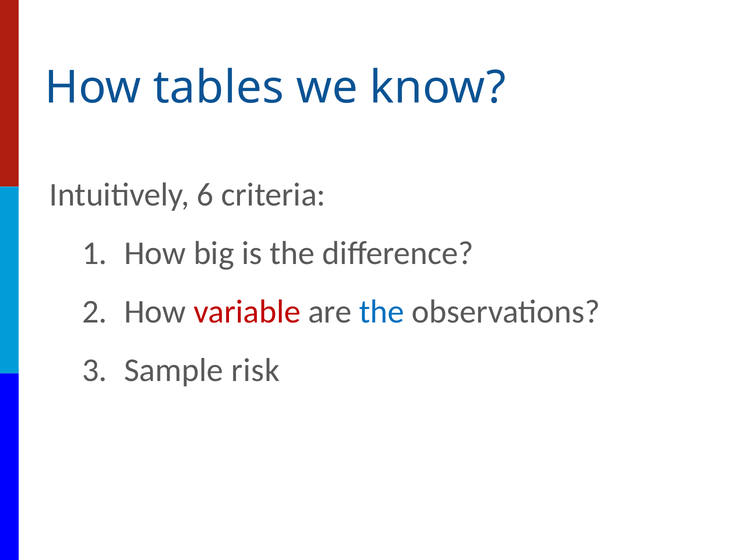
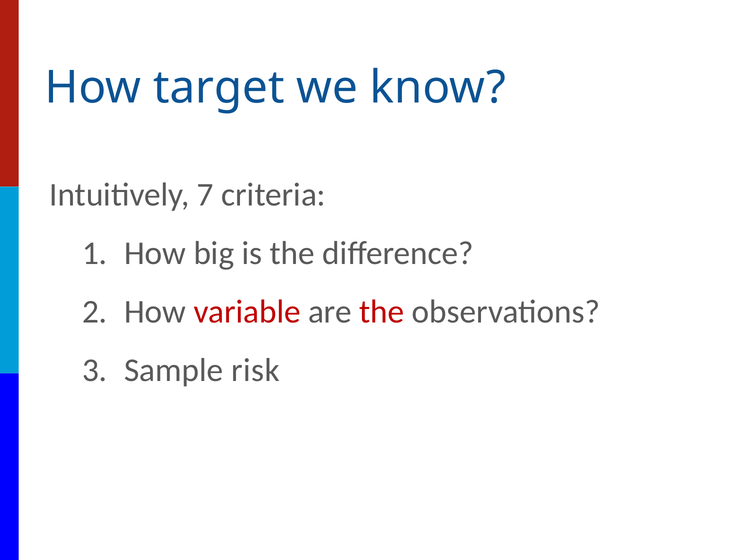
tables: tables -> target (219, 88)
6: 6 -> 7 (205, 195)
the colour: blue -> red (382, 312)
